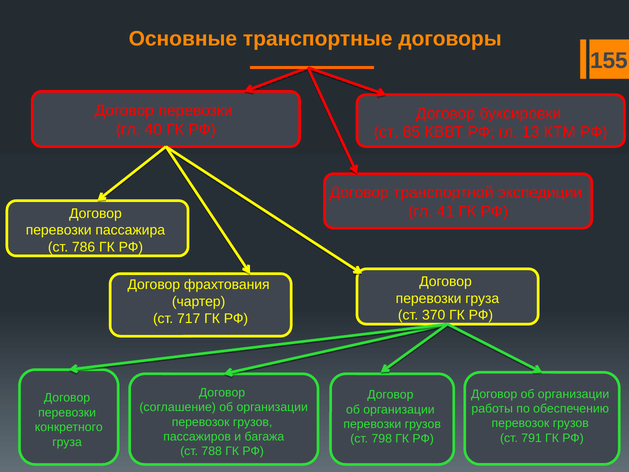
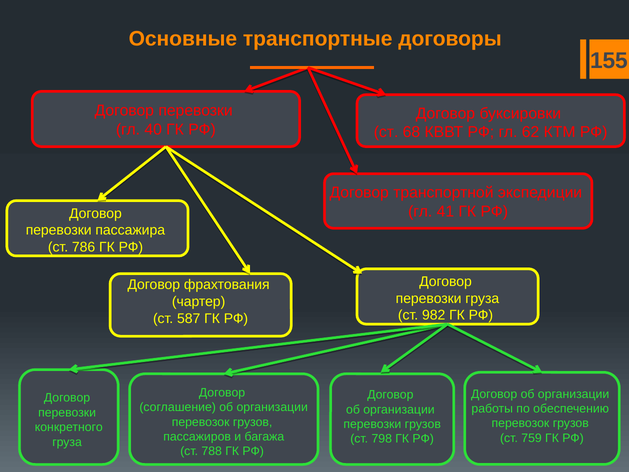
85: 85 -> 68 (411, 132)
13: 13 -> 62 (531, 132)
370: 370 -> 982 (434, 315)
717: 717 -> 587 (189, 318)
791: 791 -> 759 (532, 438)
